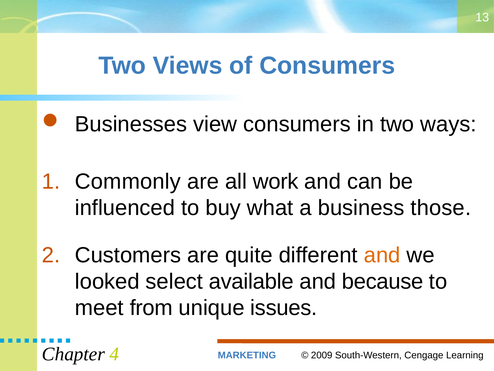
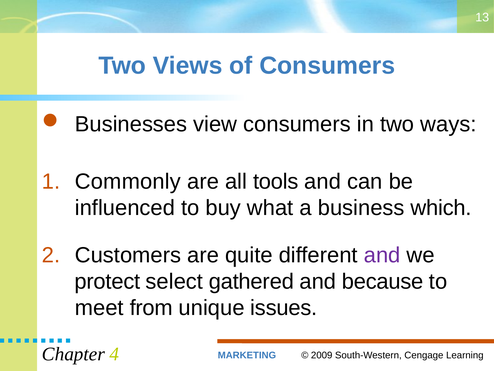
work: work -> tools (276, 181)
those: those -> which (441, 208)
and colour: orange -> purple (382, 255)
looked: looked -> protect (107, 281)
available: available -> gathered (251, 281)
